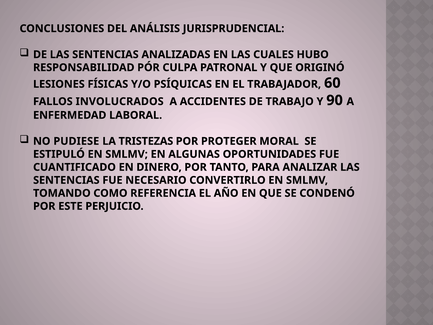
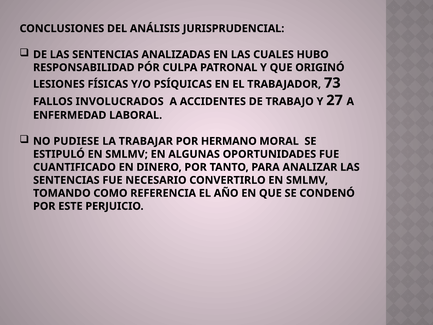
60: 60 -> 73 (332, 83)
90: 90 -> 27 (335, 100)
TRISTEZAS: TRISTEZAS -> TRABAJAR (146, 141)
PROTEGER: PROTEGER -> HERMANO (229, 141)
